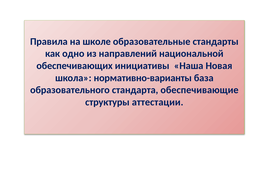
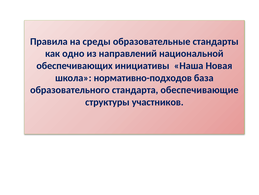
школе: школе -> среды (97, 41)
нормативно-варианты: нормативно-варианты -> нормативно-подходов (143, 78)
аттестации: аттестации -> участников (158, 102)
